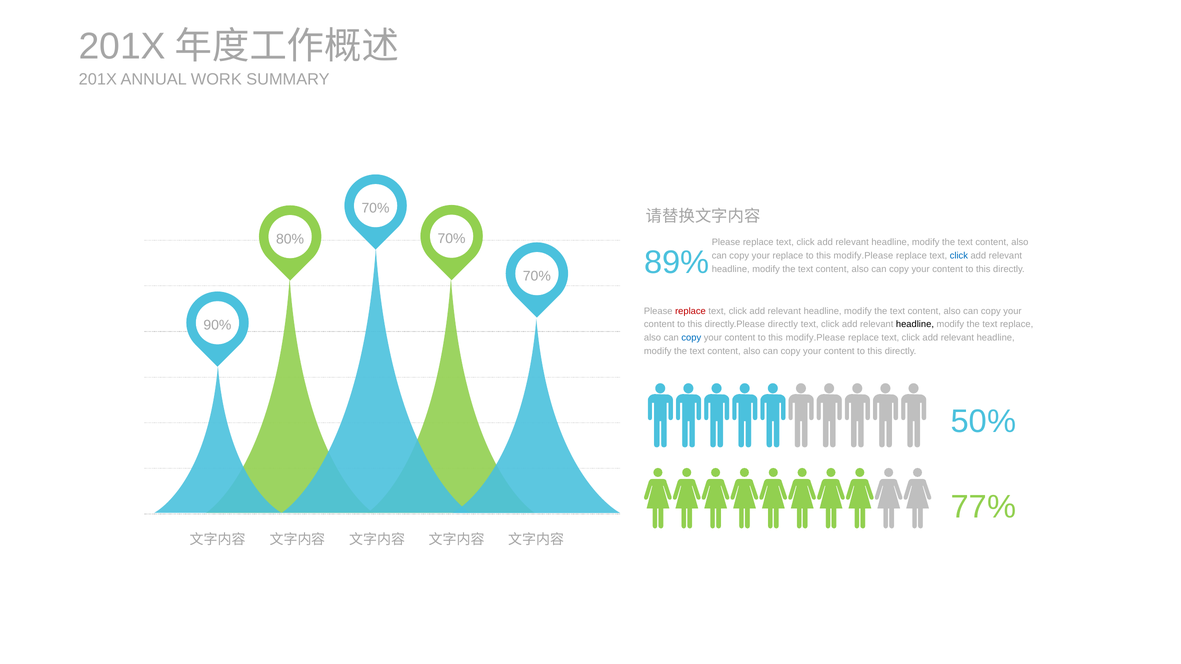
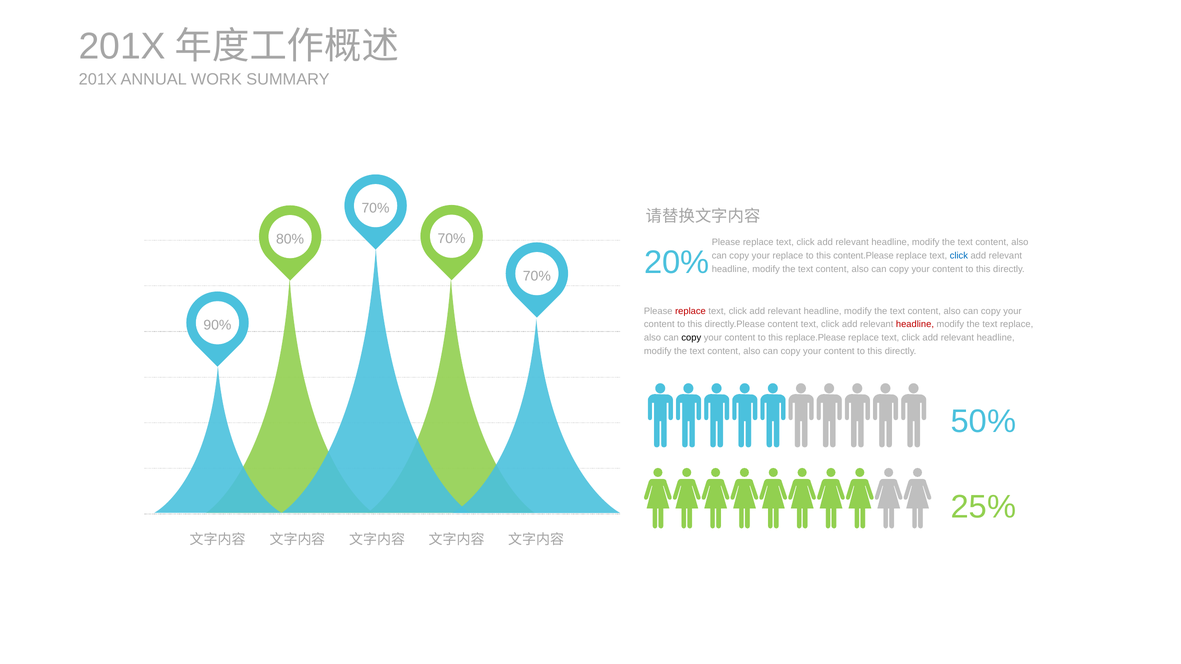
89%: 89% -> 20% (677, 263)
modify.Please: modify.Please -> content.Please (863, 256)
directly.Please directly: directly -> content (783, 325)
headline colour: black -> red (915, 325)
copy colour: blue -> black (691, 338)
content to this modify.Please: modify.Please -> replace.Please (816, 338)
77%: 77% -> 25% (983, 507)
